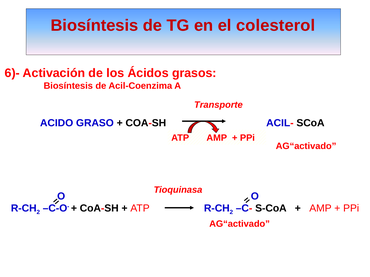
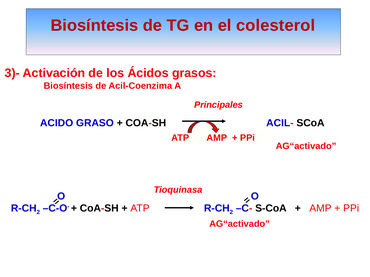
6)-: 6)- -> 3)- (12, 73)
Transporte: Transporte -> Principales (218, 105)
